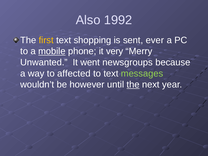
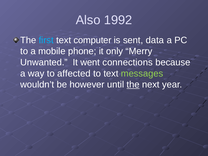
first colour: yellow -> light blue (46, 40)
shopping: shopping -> computer (92, 40)
ever: ever -> data (155, 40)
mobile underline: present -> none (52, 51)
very: very -> only (115, 51)
newsgroups: newsgroups -> connections (128, 62)
